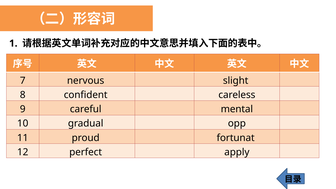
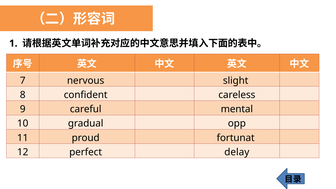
apply: apply -> delay (237, 152)
